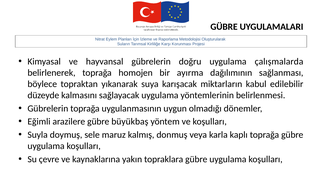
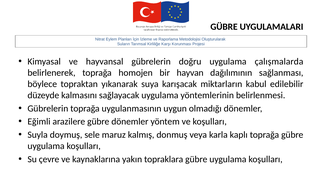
ayırma: ayırma -> hayvan (190, 73)
gübre büyükbaş: büyükbaş -> dönemler (130, 122)
